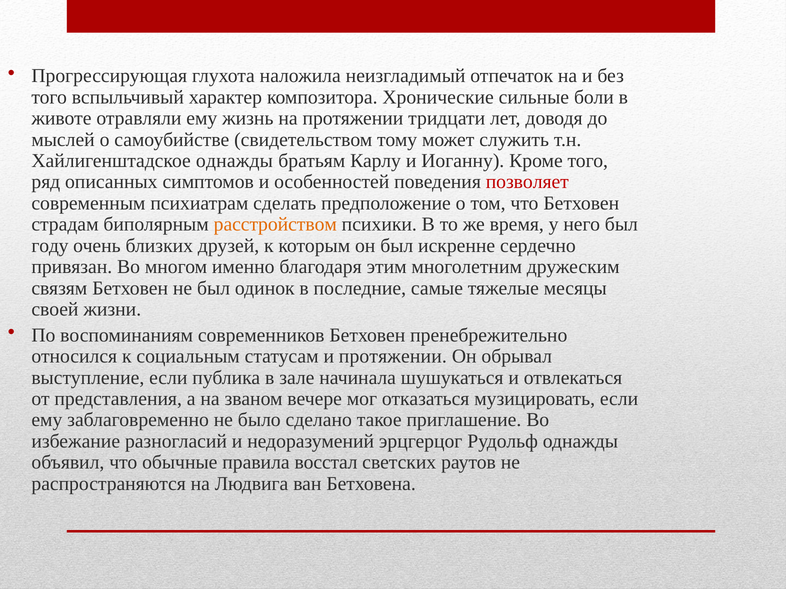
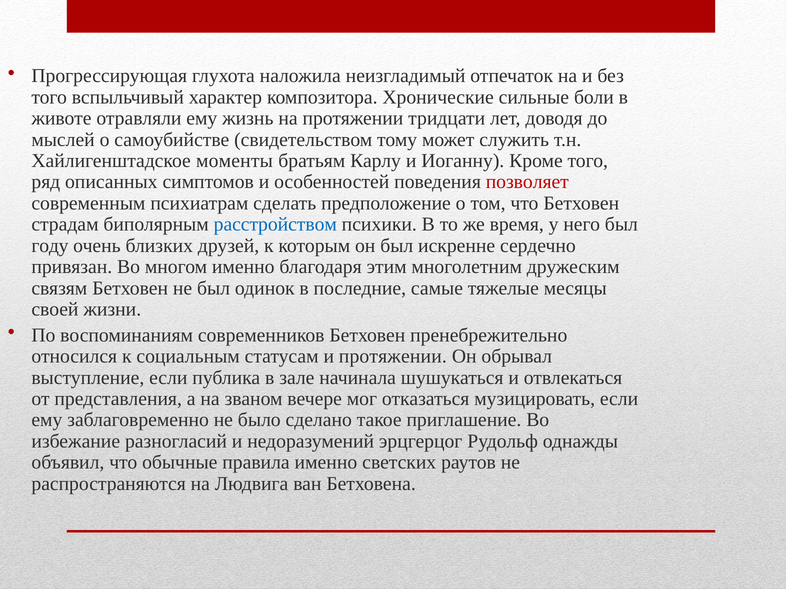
Хайлигенштадское однажды: однажды -> моменты (234, 161)
расстройством colour: orange -> blue (275, 225)
правила восстал: восстал -> именно (326, 463)
